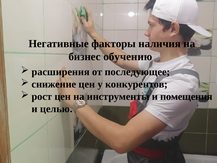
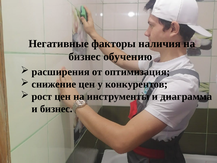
последующее: последующее -> оптимизация (137, 72)
помещения: помещения -> диаграмма (186, 96)
и целью: целью -> бизнес (56, 109)
